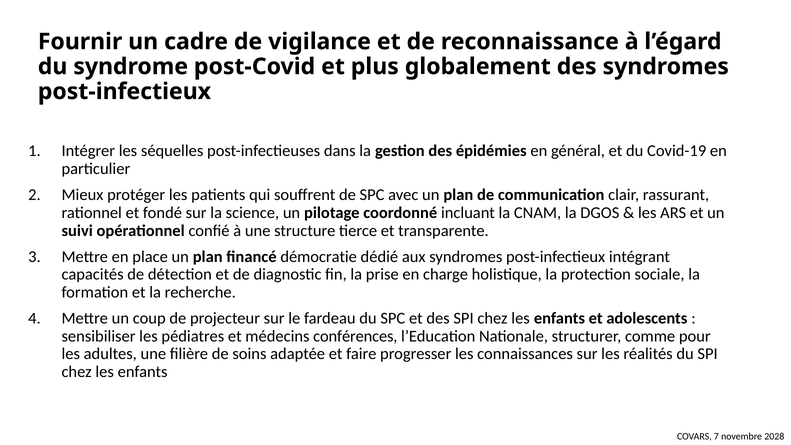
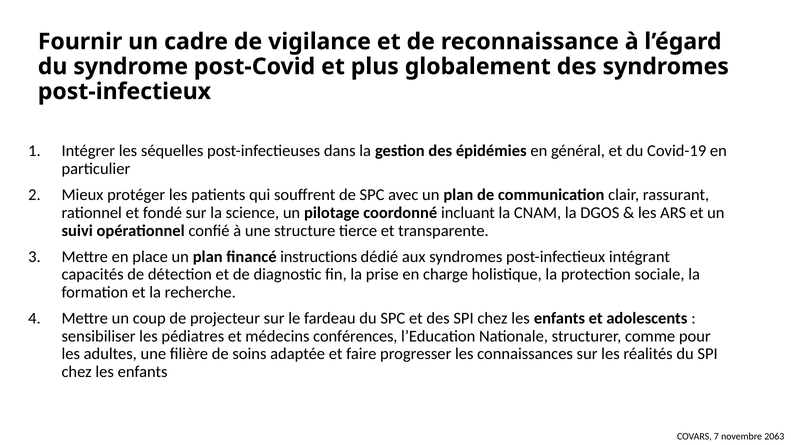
démocratie: démocratie -> instructions (319, 257)
2028: 2028 -> 2063 (774, 436)
